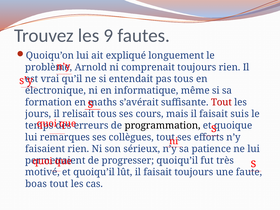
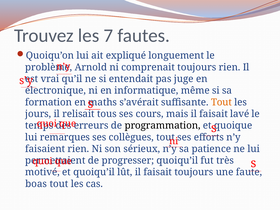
9: 9 -> 7 (108, 36)
pas tous: tous -> juge (184, 79)
Tout colour: red -> orange (221, 102)
suis: suis -> lavé (240, 114)
